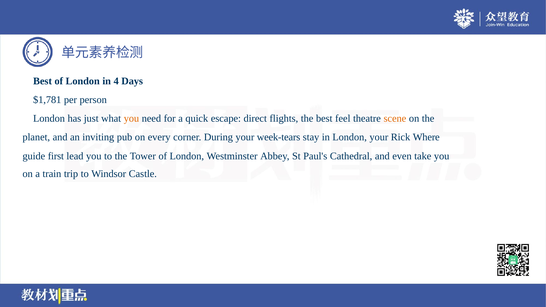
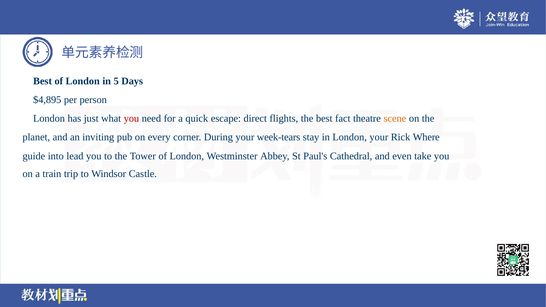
4: 4 -> 5 (116, 81)
$1,781: $1,781 -> $4,895 (47, 100)
you colour: orange -> red (131, 119)
feel: feel -> fact (343, 119)
first: first -> into (56, 156)
